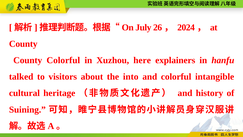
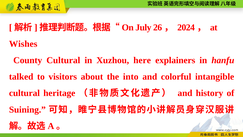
County: County -> Wishes (23, 44)
County Colorful: Colorful -> Cultural (63, 60)
